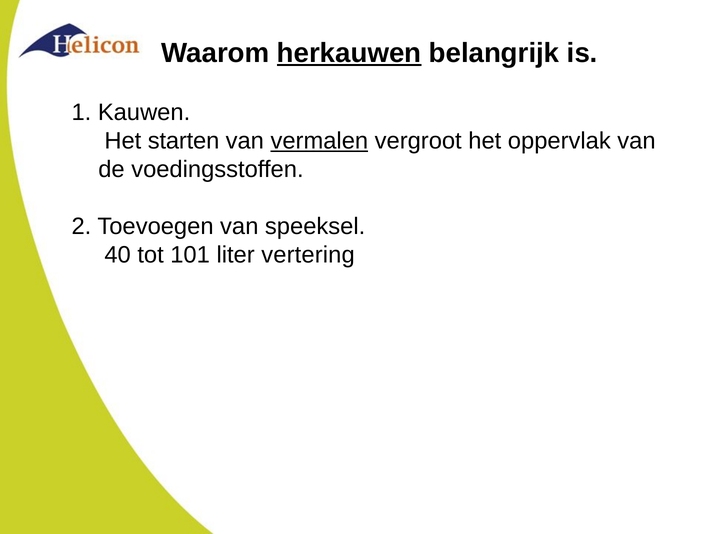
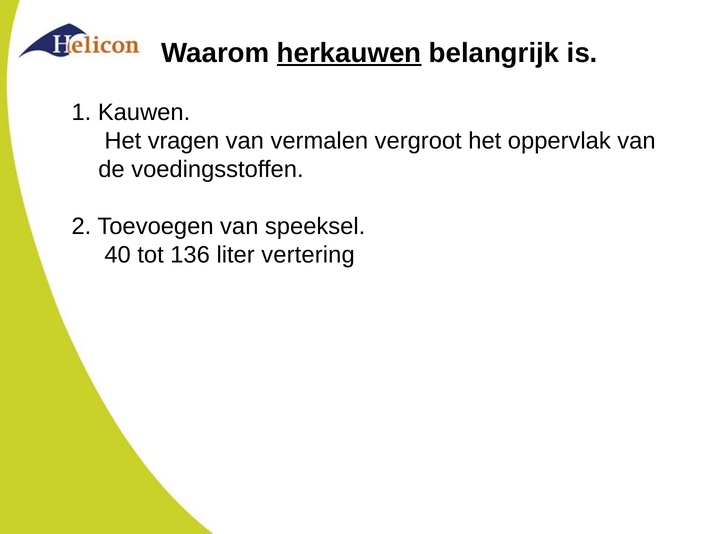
starten: starten -> vragen (184, 141)
vermalen underline: present -> none (319, 141)
101: 101 -> 136 (190, 255)
